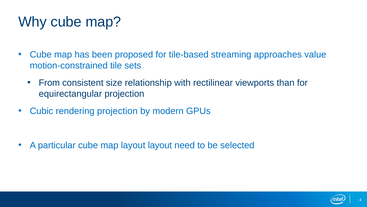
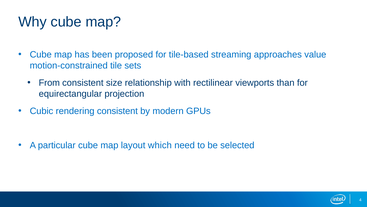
rendering projection: projection -> consistent (117, 111)
layout layout: layout -> which (160, 145)
